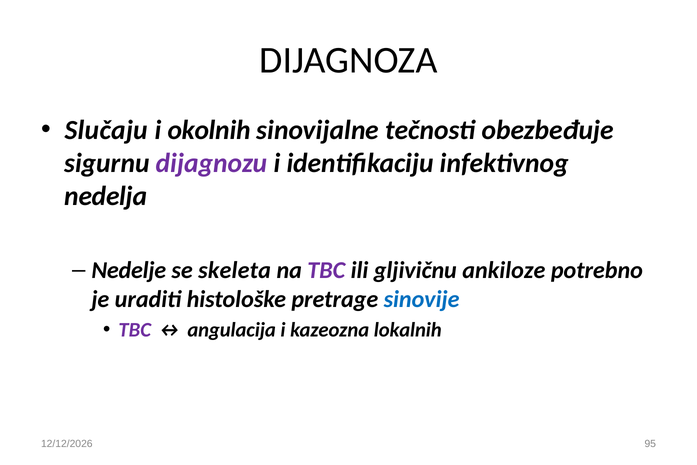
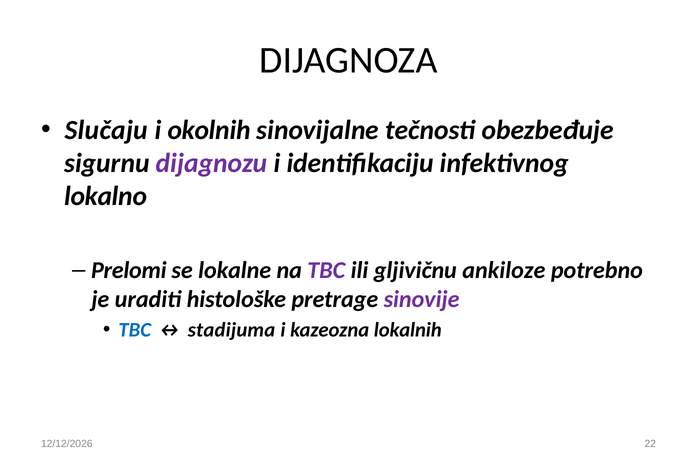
nedelja: nedelja -> lokalno (106, 196)
Nedelje: Nedelje -> Prelomi (129, 270)
skeleta: skeleta -> lokalne (235, 270)
sinovije colour: blue -> purple (422, 299)
TBC colour: purple -> blue (135, 330)
angulacija: angulacija -> stadijuma (231, 330)
95: 95 -> 22 (650, 444)
